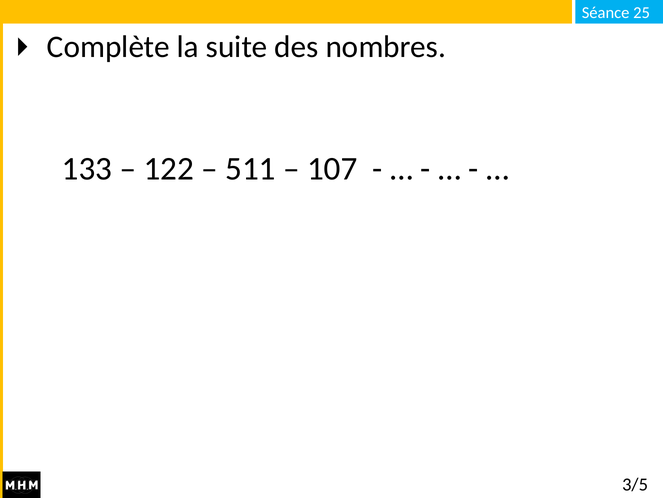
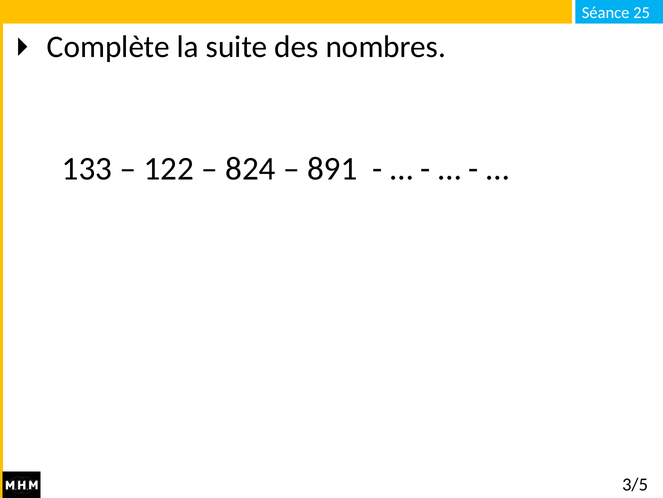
511: 511 -> 824 (251, 169)
107: 107 -> 891 (332, 169)
